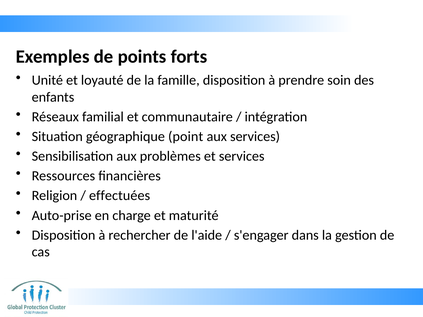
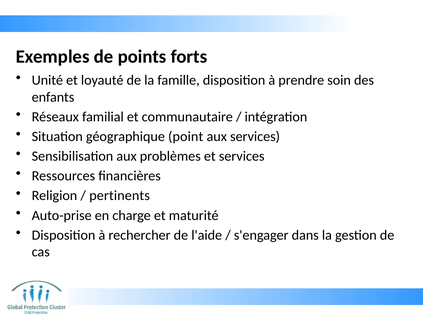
effectuées: effectuées -> pertinents (120, 196)
